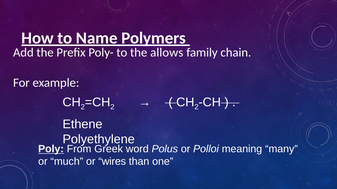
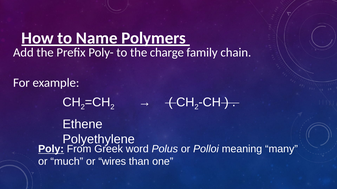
allows: allows -> charge (167, 53)
